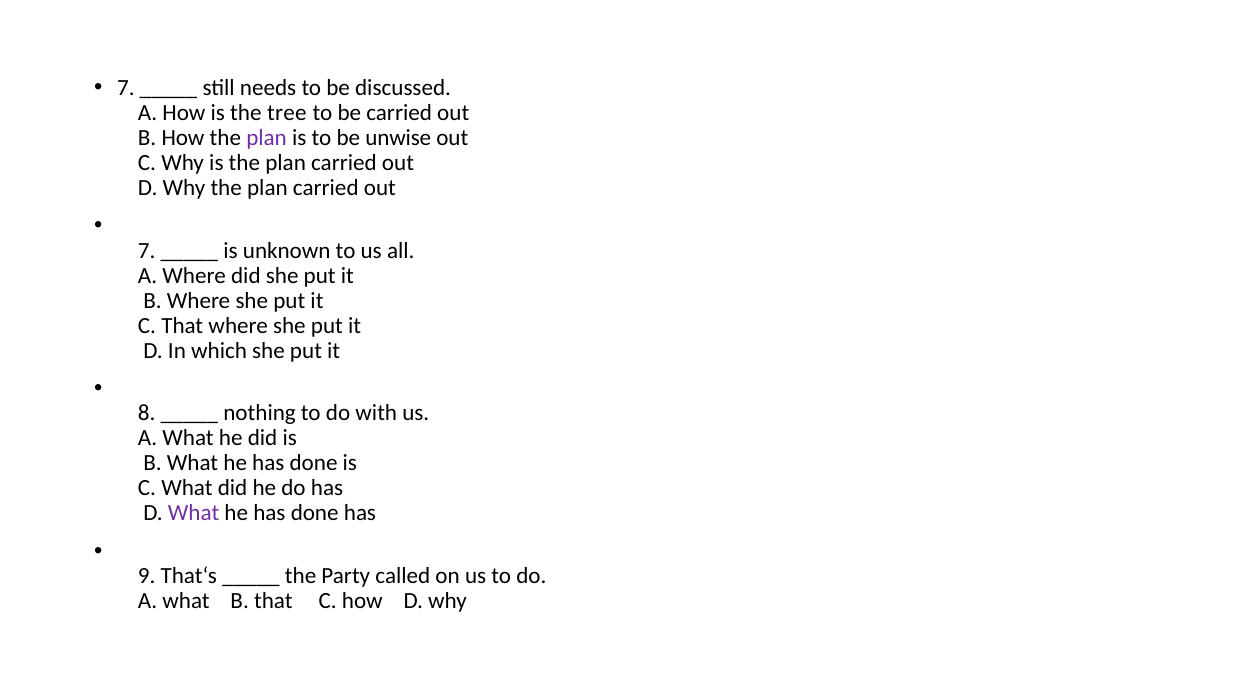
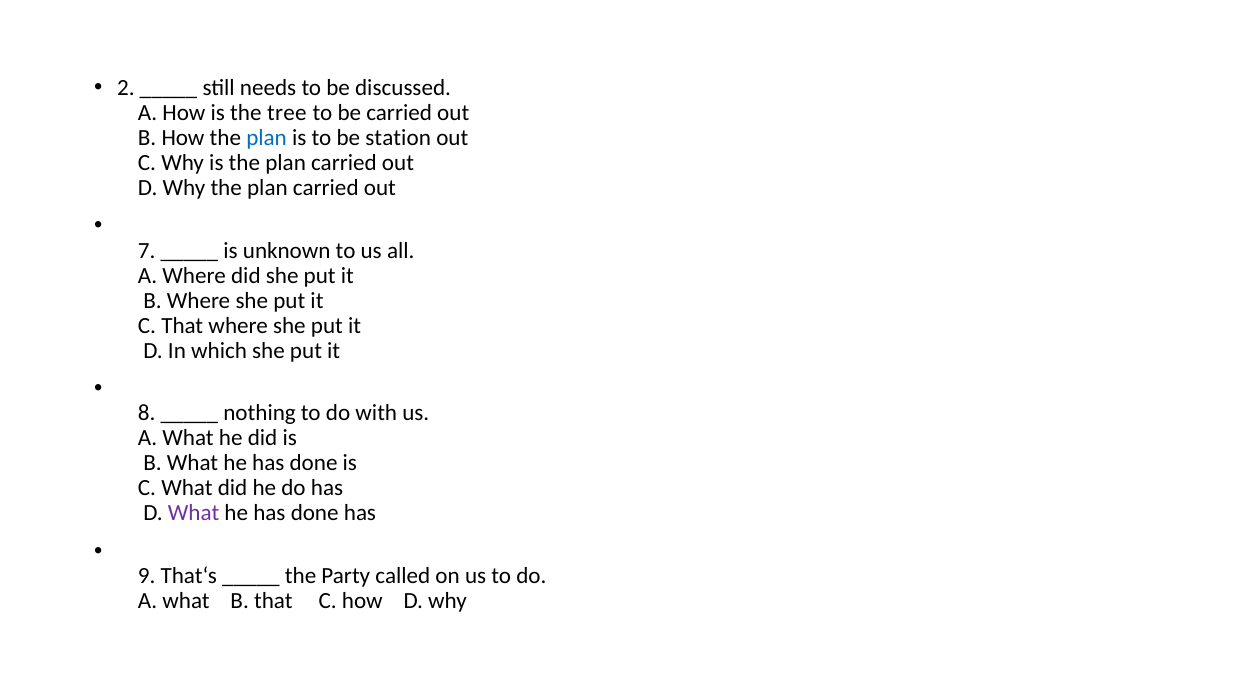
7: 7 -> 2 (126, 88)
plan colour: purple -> blue (267, 138)
unwise: unwise -> station (398, 138)
